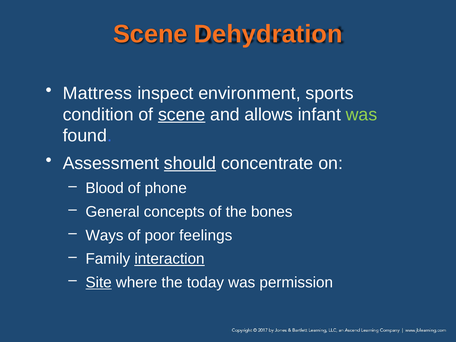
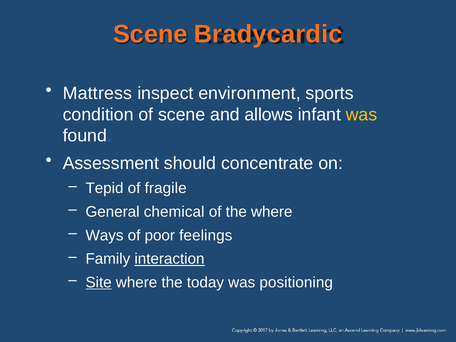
Dehydration: Dehydration -> Bradycardic (268, 34)
scene underline: present -> none (182, 115)
was colour: light green -> yellow (362, 115)
should underline: present -> none (190, 163)
Blood: Blood -> Tepid (105, 188)
phone: phone -> fragile (166, 188)
concepts: concepts -> chemical (174, 212)
the bones: bones -> where (272, 212)
permission: permission -> positioning (296, 282)
